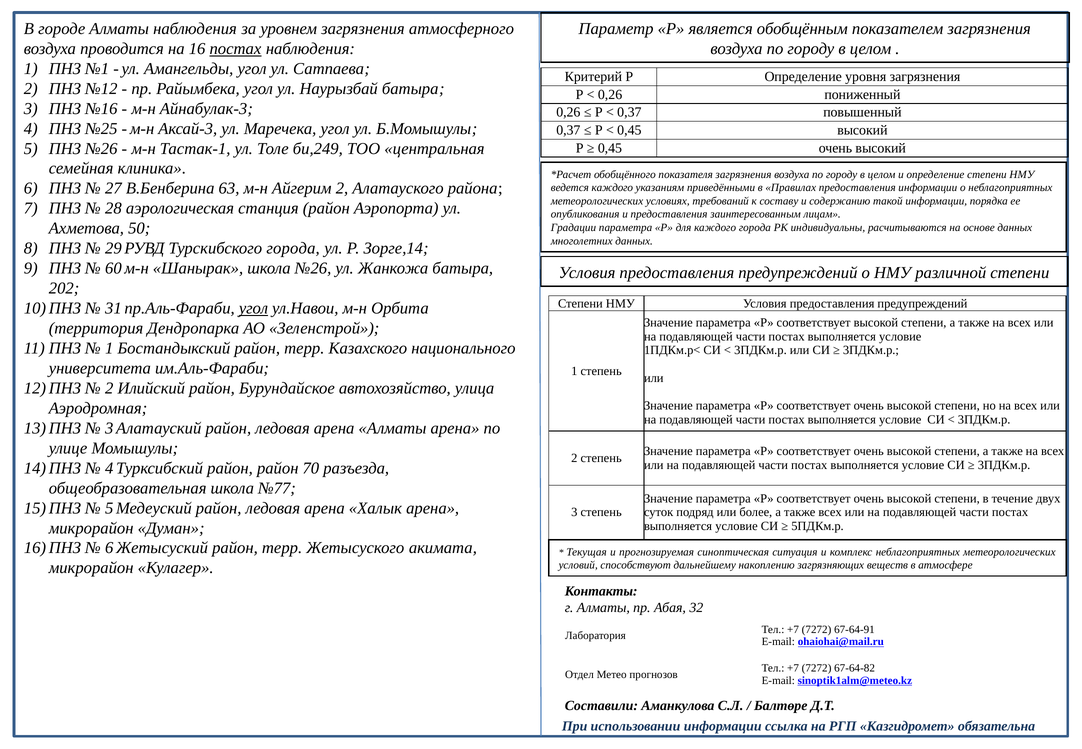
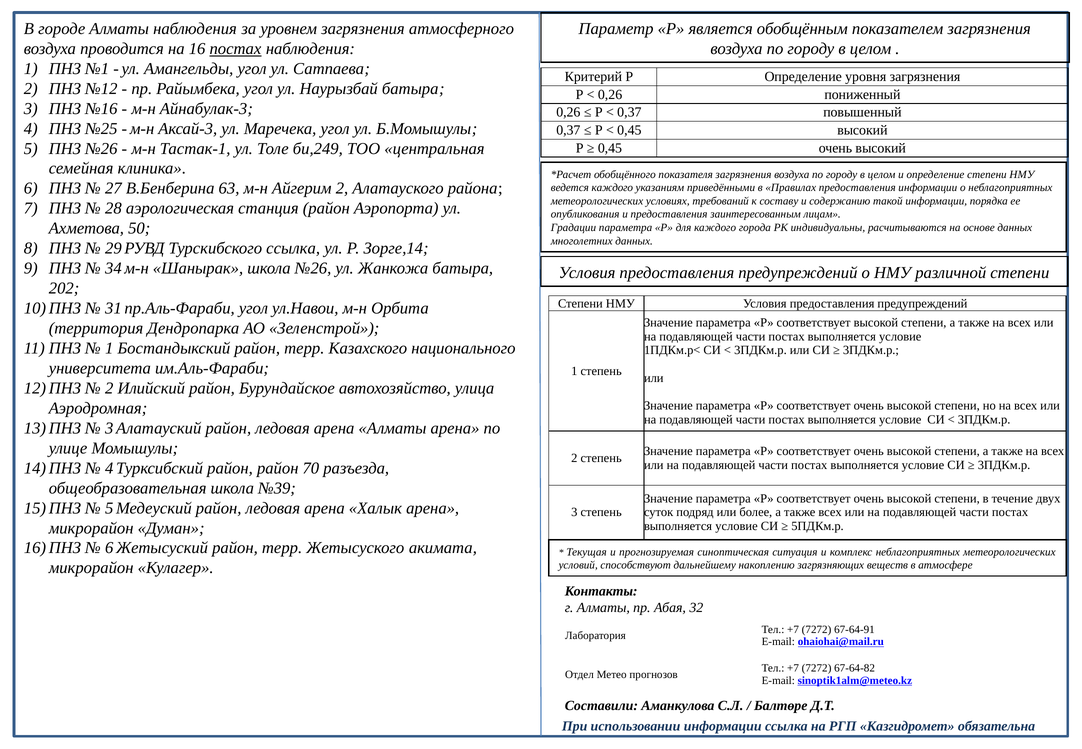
Турскибского города: города -> ссылка (293, 248)
60: 60 -> 34 (113, 268)
угол underline: present -> none (253, 308)
№77: №77 -> №39 (277, 488)
